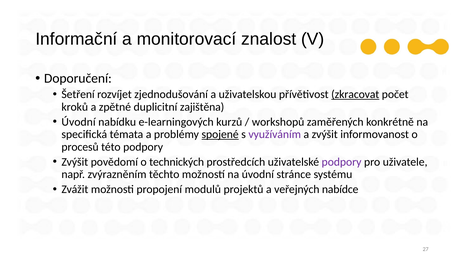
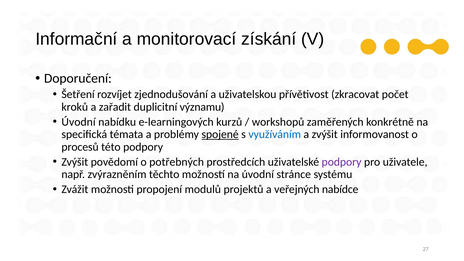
znalost: znalost -> získání (269, 39)
zkracovat underline: present -> none (355, 94)
zpětné: zpětné -> zařadit (115, 107)
zajištěna: zajištěna -> významu (202, 107)
využíváním colour: purple -> blue (275, 134)
technických: technických -> potřebných (177, 162)
